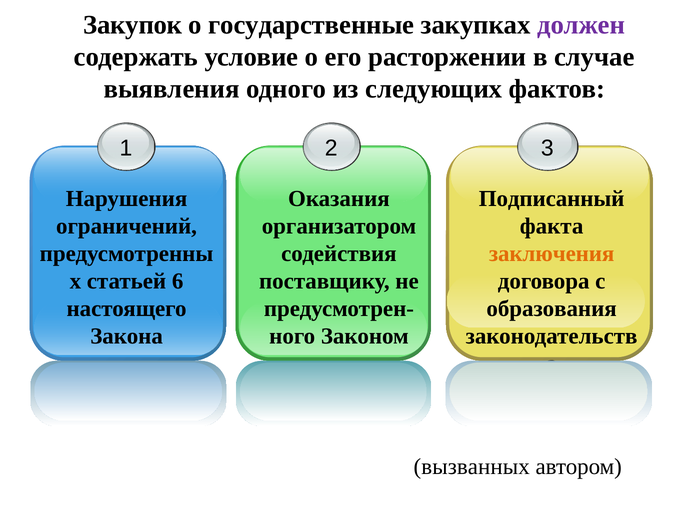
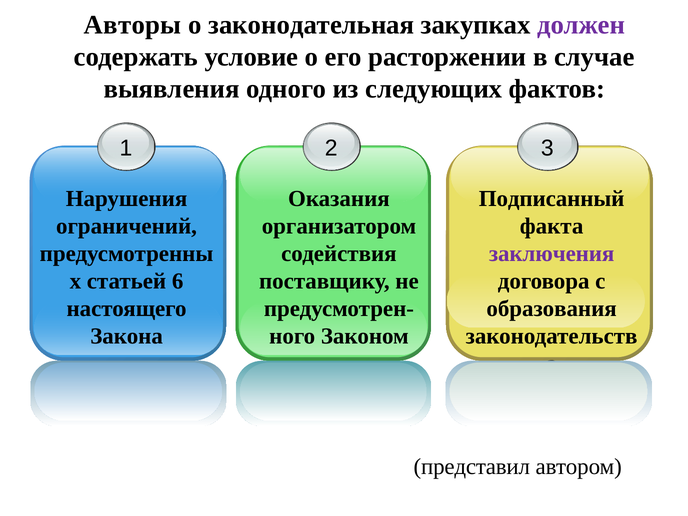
Закупок: Закупок -> Авторы (132, 25)
государственные: государственные -> законодательная (311, 25)
заключения colour: orange -> purple (552, 254)
вызванных: вызванных -> представил (472, 467)
